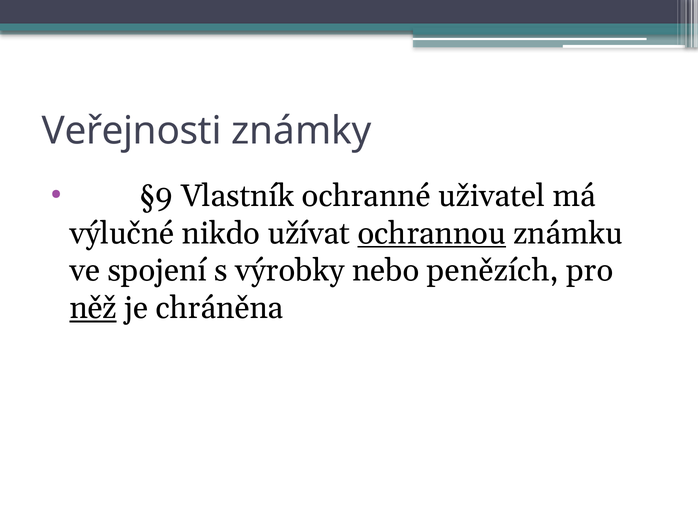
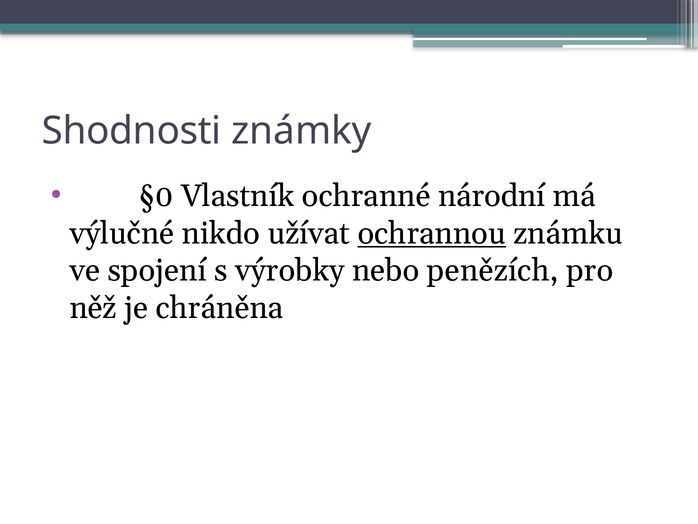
Veřejnosti: Veřejnosti -> Shodnosti (132, 131)
§9: §9 -> §0 (157, 196)
uživatel: uživatel -> národní (492, 196)
něž underline: present -> none (93, 308)
